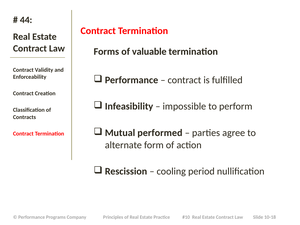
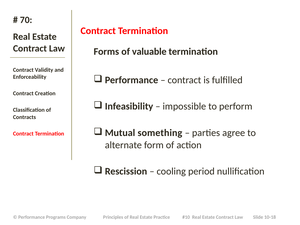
44: 44 -> 70 (26, 20)
performed: performed -> something (160, 133)
